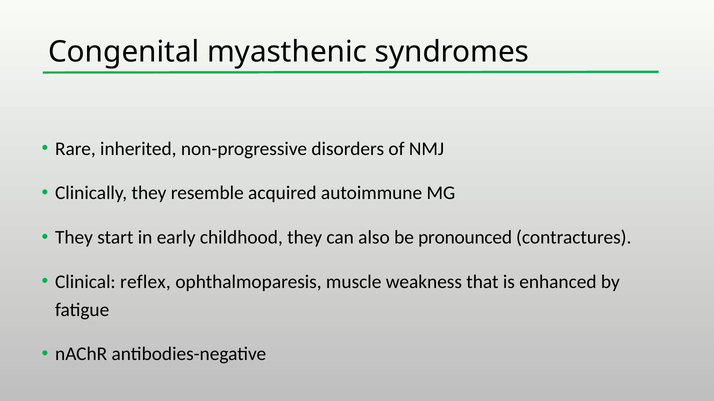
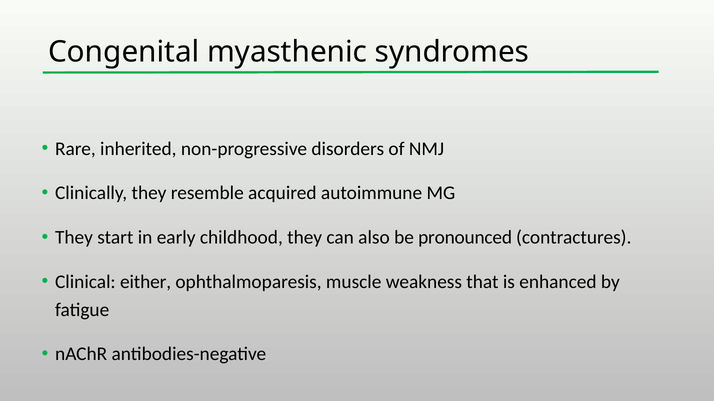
reflex: reflex -> either (146, 282)
